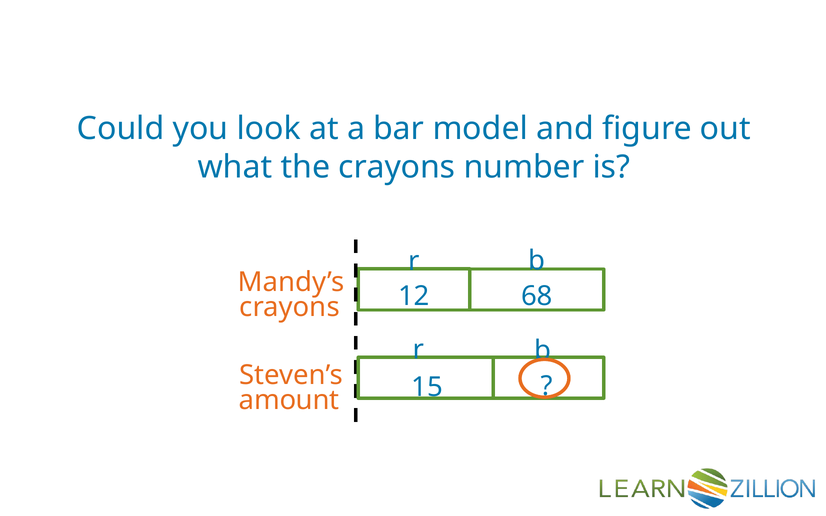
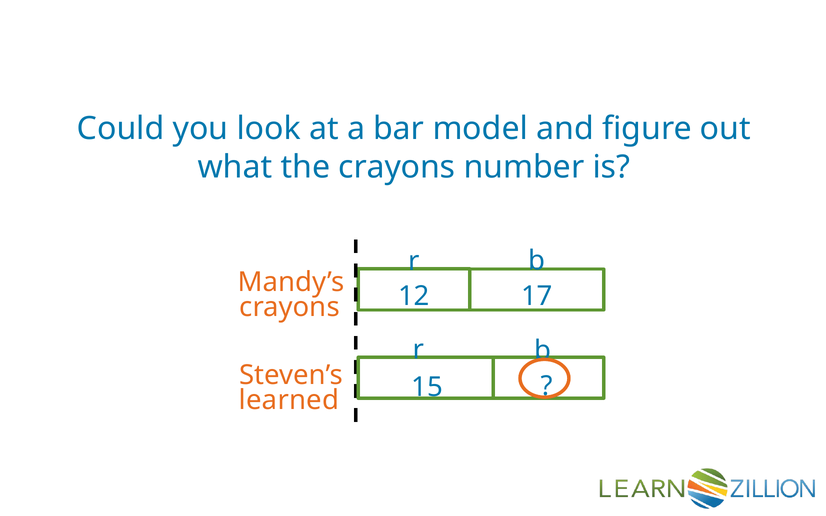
68: 68 -> 17 (537, 296)
amount: amount -> learned (289, 400)
